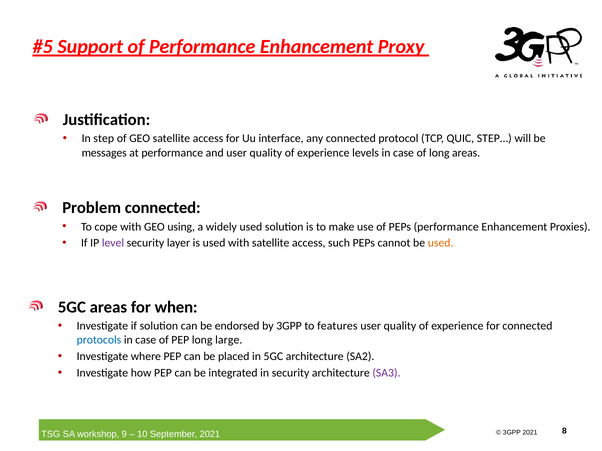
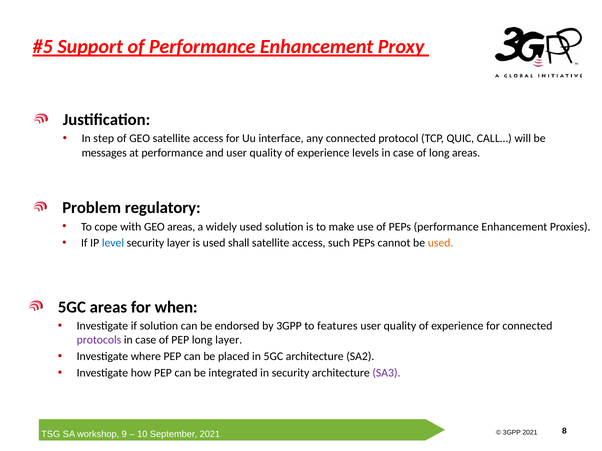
STEP…: STEP… -> CALL… (494, 139)
Problem connected: connected -> regulatory (163, 208)
GEO using: using -> areas (181, 227)
level colour: purple -> blue (113, 243)
used with: with -> shall (239, 243)
protocols colour: blue -> purple (99, 340)
long large: large -> layer (229, 340)
